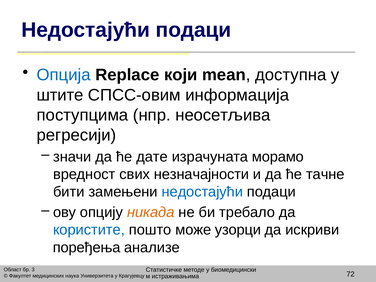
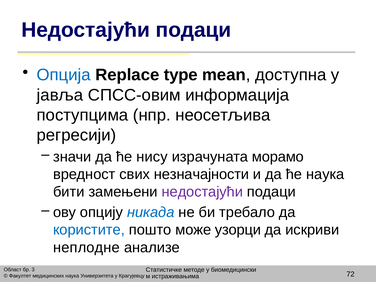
који: који -> type (181, 75)
штите: штите -> јавља (60, 95)
дате: дате -> нису (152, 157)
ће тачне: тачне -> наука (325, 174)
недостајући colour: blue -> purple (202, 192)
никада colour: orange -> blue (151, 212)
поређења: поређења -> неплодне (87, 247)
